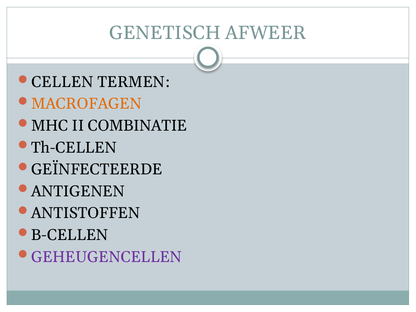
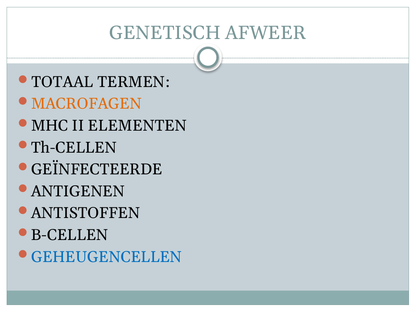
CELLEN: CELLEN -> TOTAAL (62, 82)
COMBINATIE: COMBINATIE -> ELEMENTEN (137, 126)
GEHEUGENCELLEN colour: purple -> blue (106, 257)
